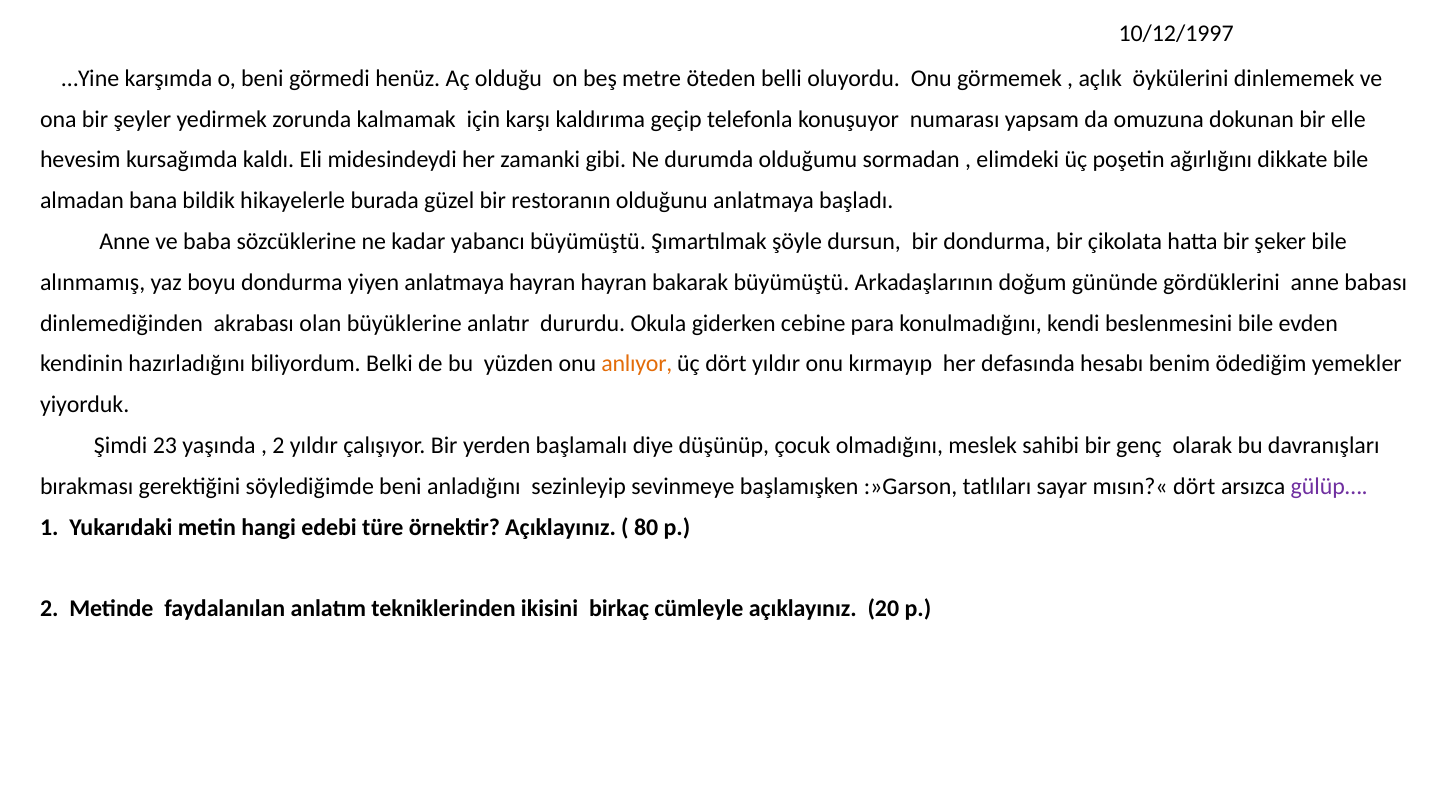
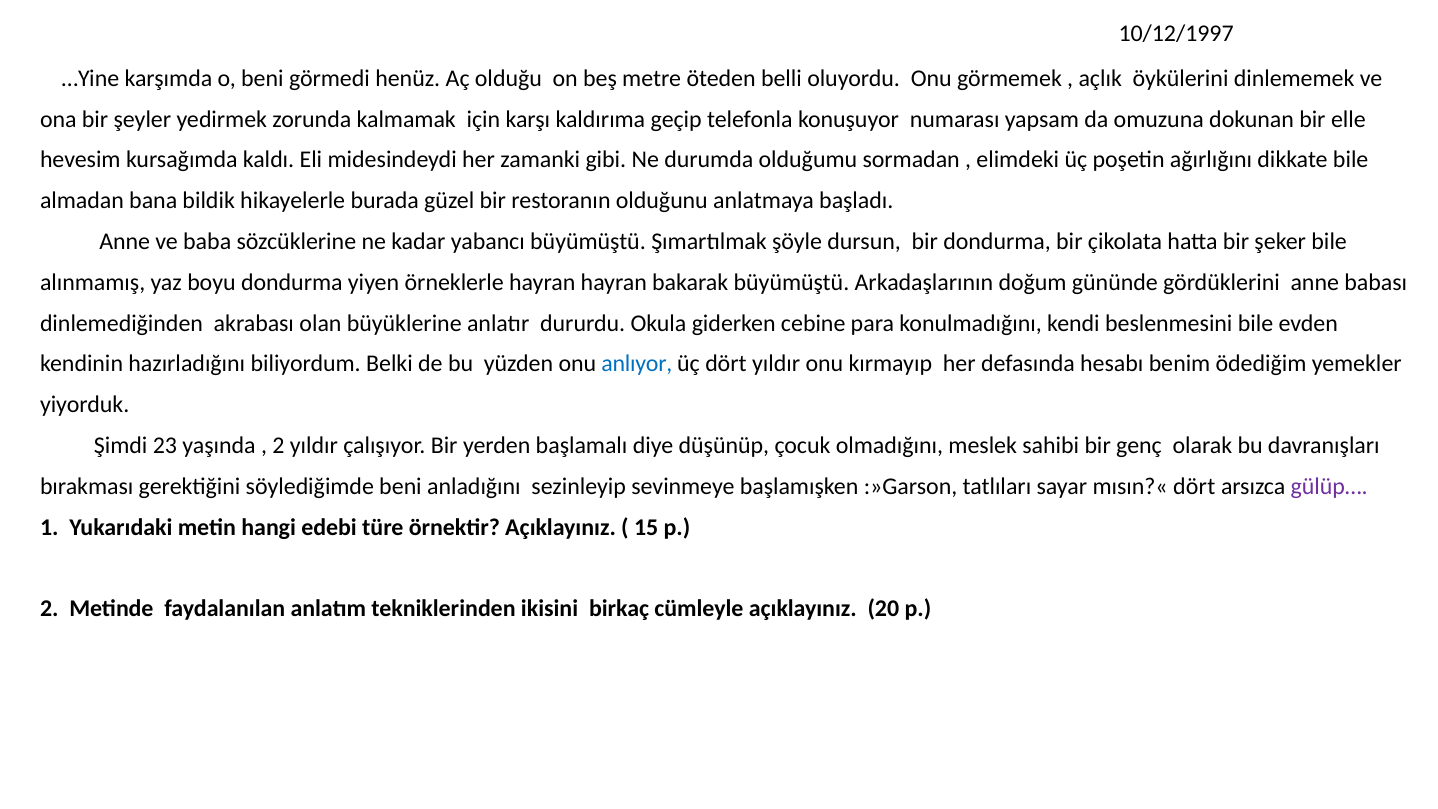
yiyen anlatmaya: anlatmaya -> örneklerle (454, 282)
anlıyor colour: orange -> blue (637, 364)
80: 80 -> 15 (646, 527)
